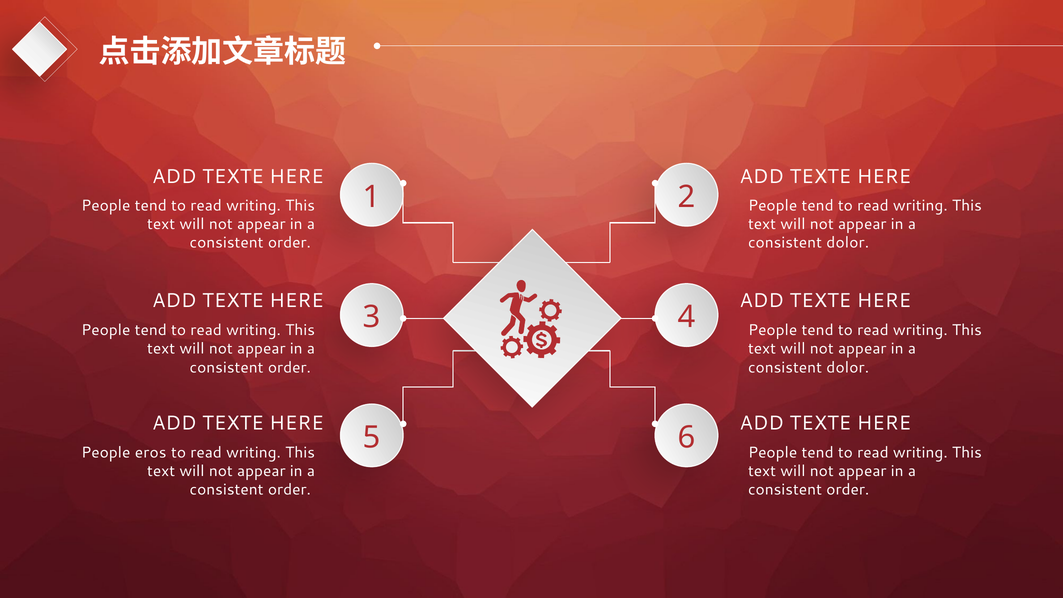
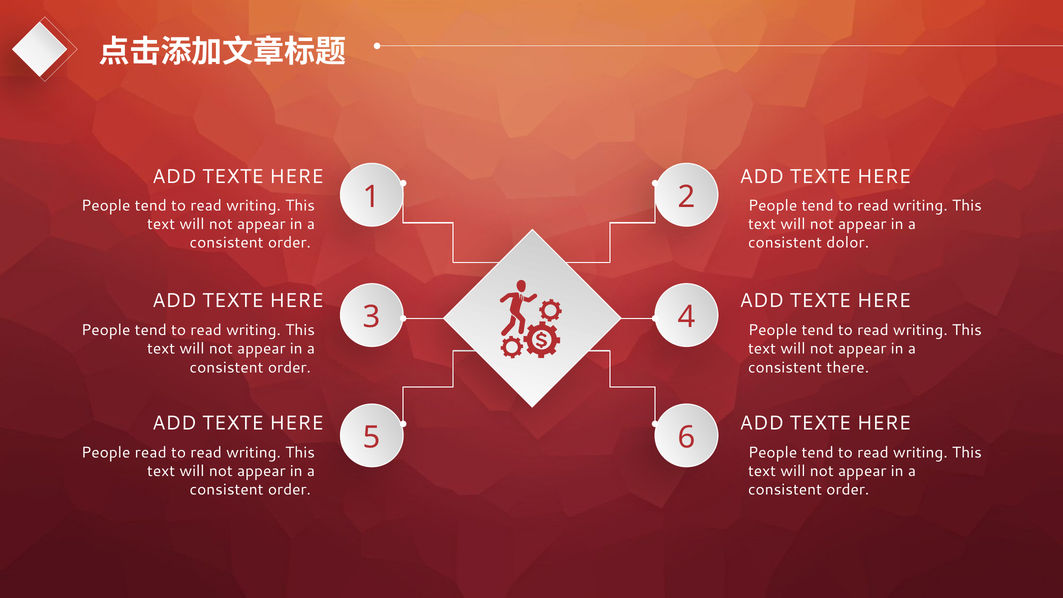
dolor: dolor -> there (848, 367)
People eros: eros -> read (151, 452)
